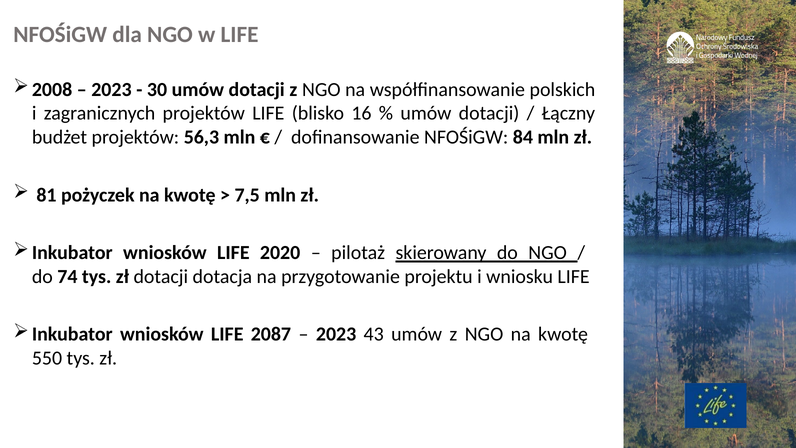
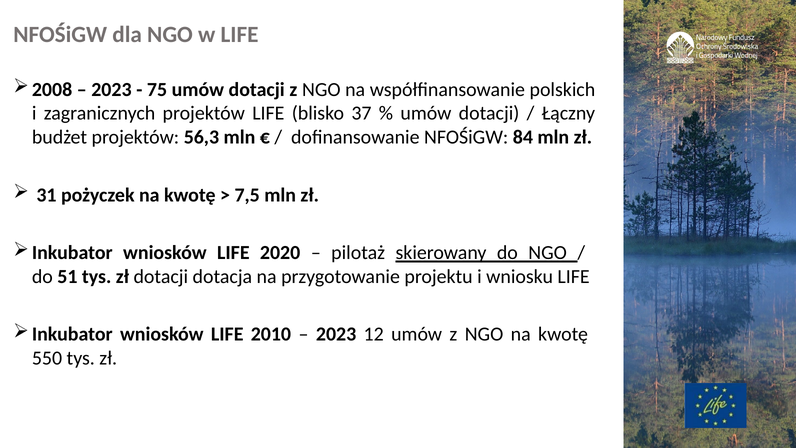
30: 30 -> 75 (157, 89)
16: 16 -> 37 (361, 113)
81: 81 -> 31 (46, 195)
74: 74 -> 51 (67, 277)
2087: 2087 -> 2010 (271, 334)
43: 43 -> 12 (374, 334)
